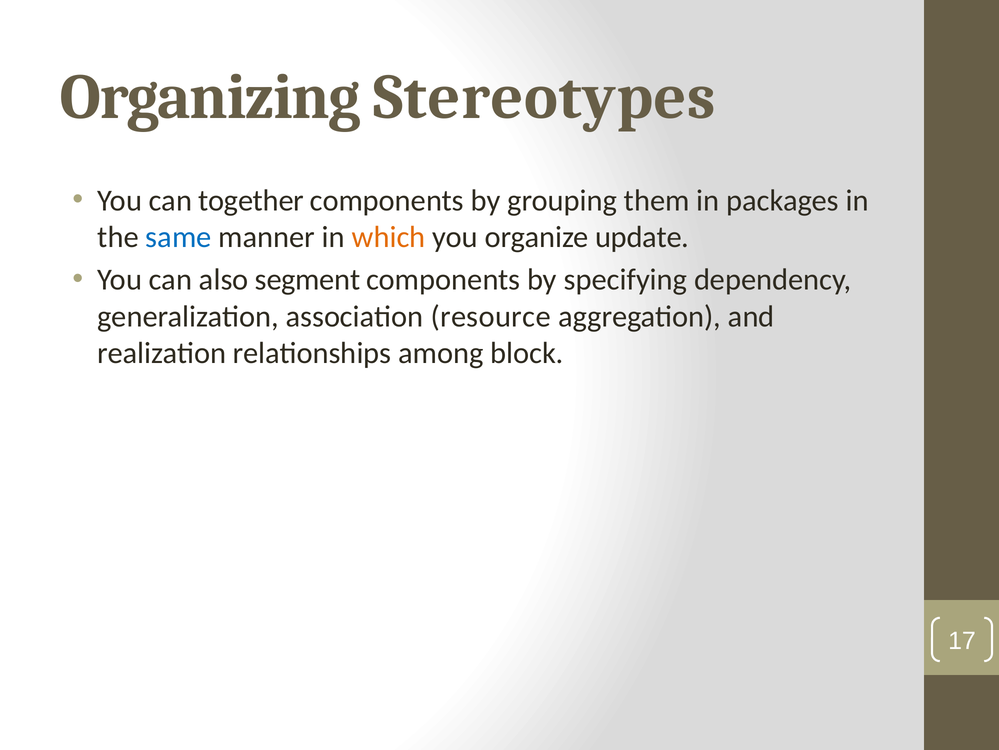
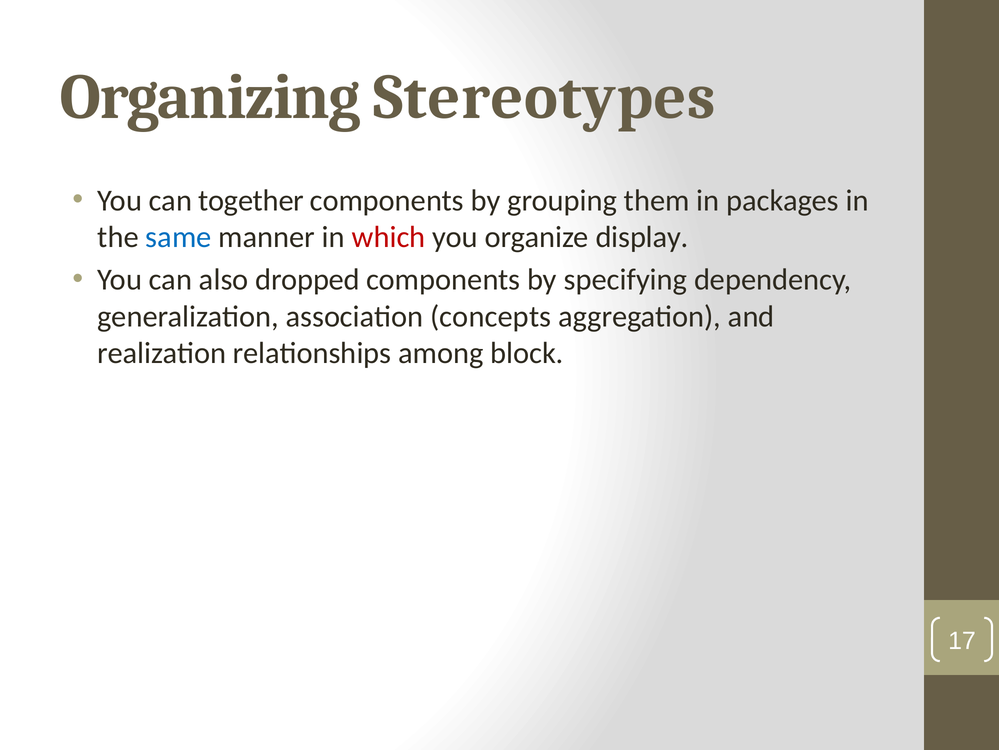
which colour: orange -> red (389, 237)
update: update -> display (642, 237)
segment: segment -> dropped (308, 280)
resource: resource -> concepts (491, 316)
